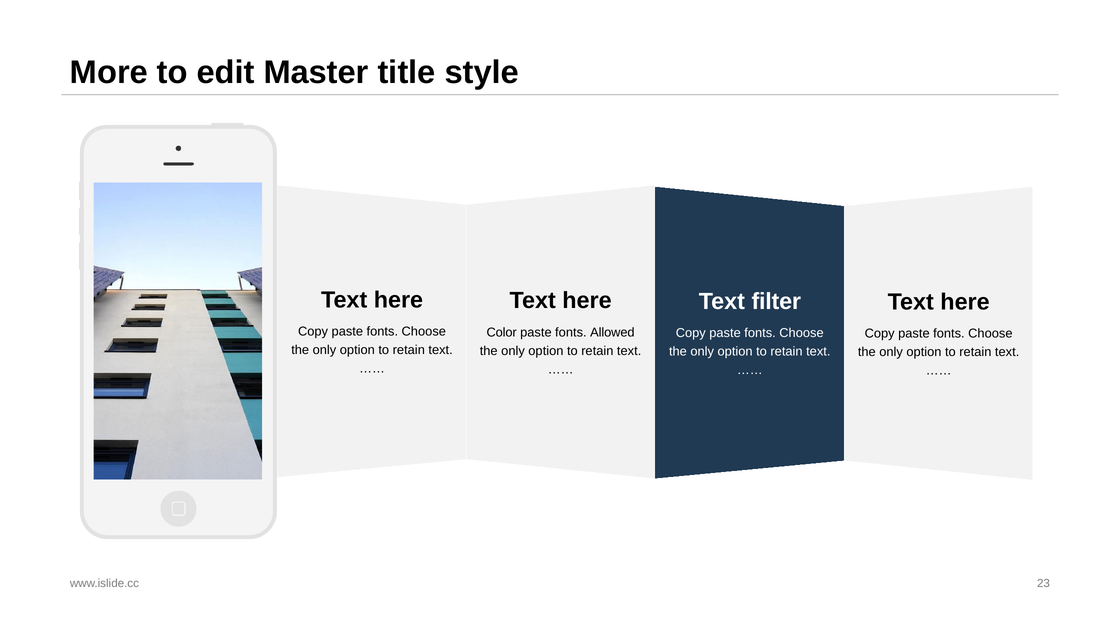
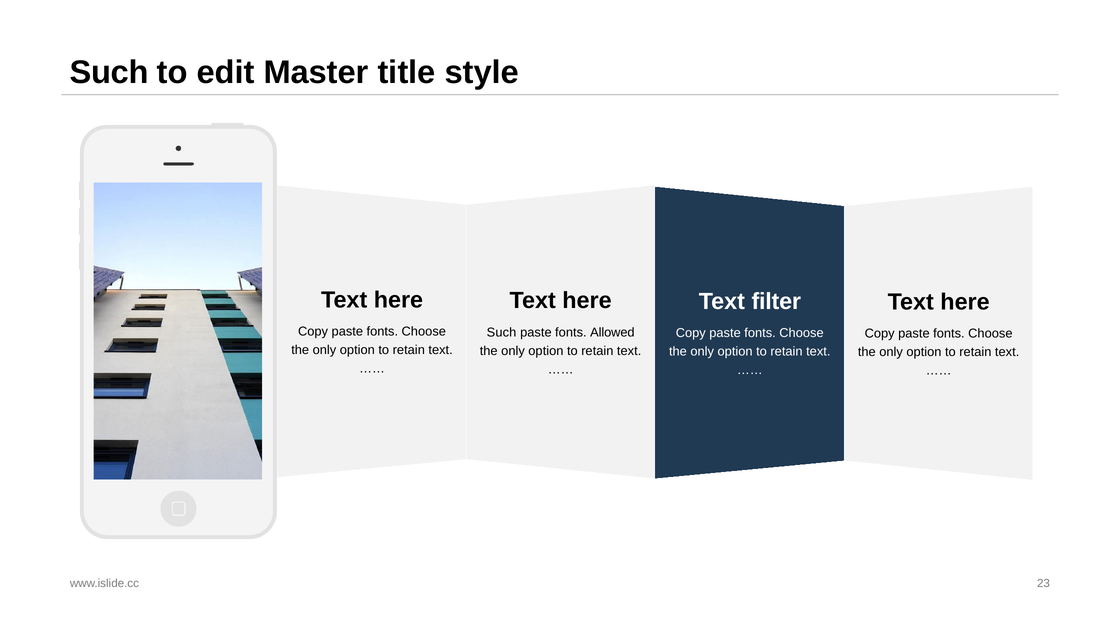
More: More -> Such (109, 72)
Color: Color -> Such (502, 332)
